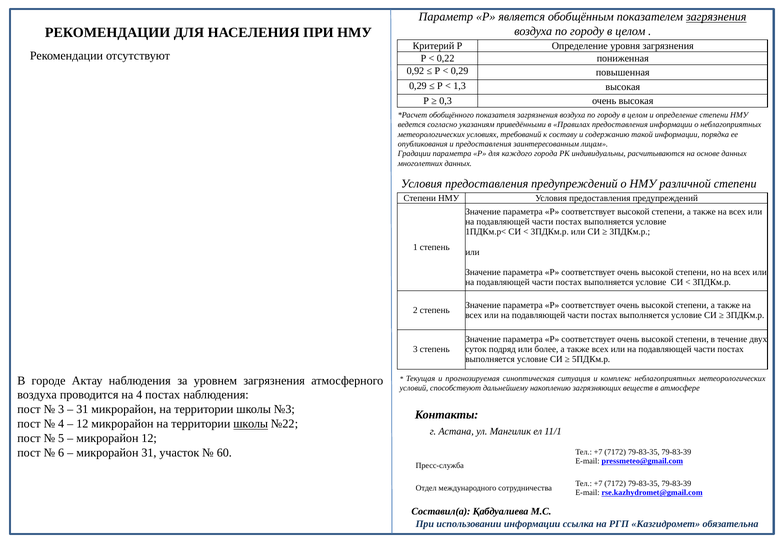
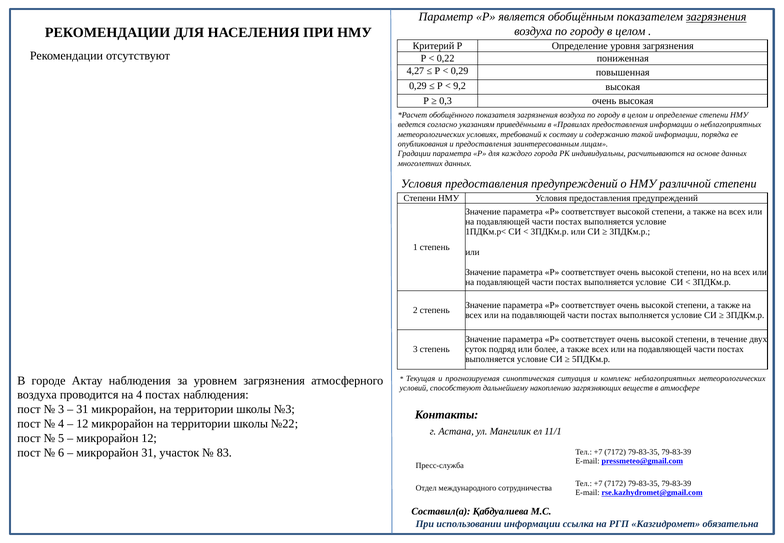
0,92: 0,92 -> 4,27 (415, 71)
1,3: 1,3 -> 9,2 (460, 86)
школы underline: present -> none (251, 424)
60: 60 -> 83 (224, 453)
